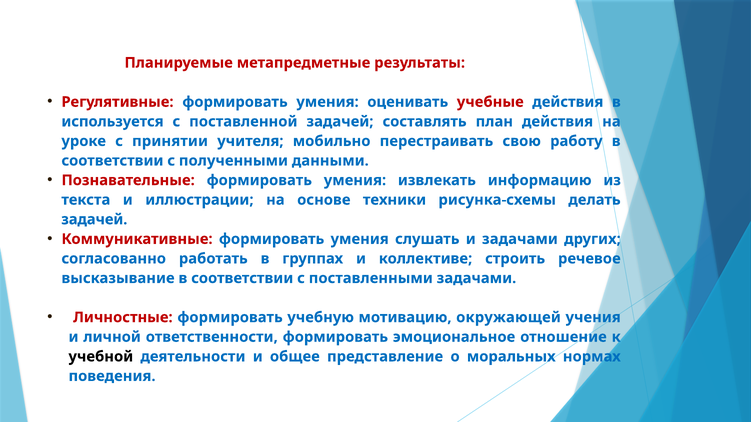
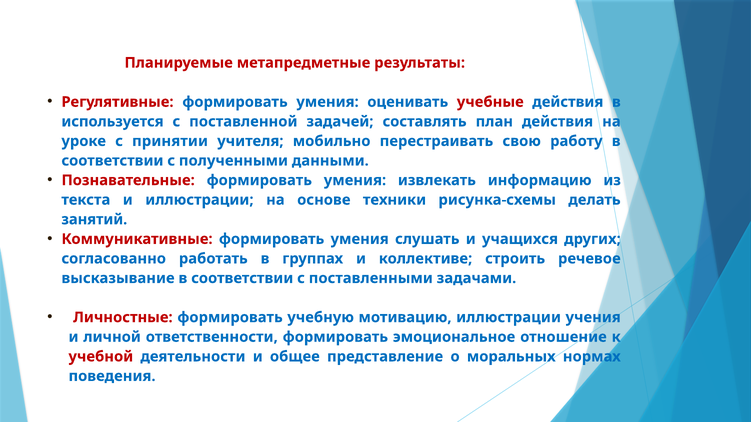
задачей: задачей -> занятий (94, 220)
и задачами: задачами -> учащихся (520, 239)
мотивацию окружающей: окружающей -> иллюстрации (509, 318)
учебной colour: black -> red (101, 357)
